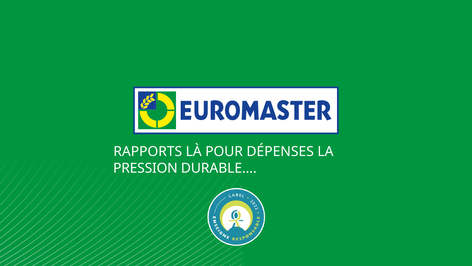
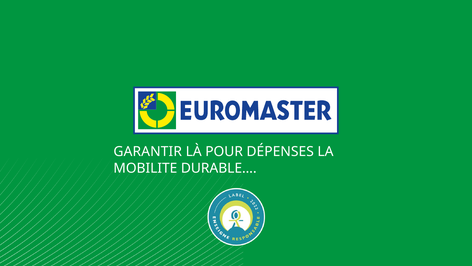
RAPPORTS: RAPPORTS -> GARANTIR (148, 151)
PRESSION: PRESSION -> MOBILITE (145, 168)
